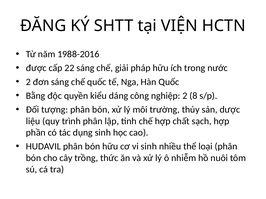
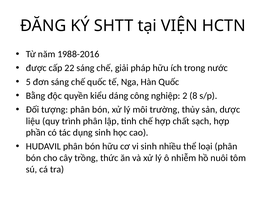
2: 2 -> 5 (28, 82)
